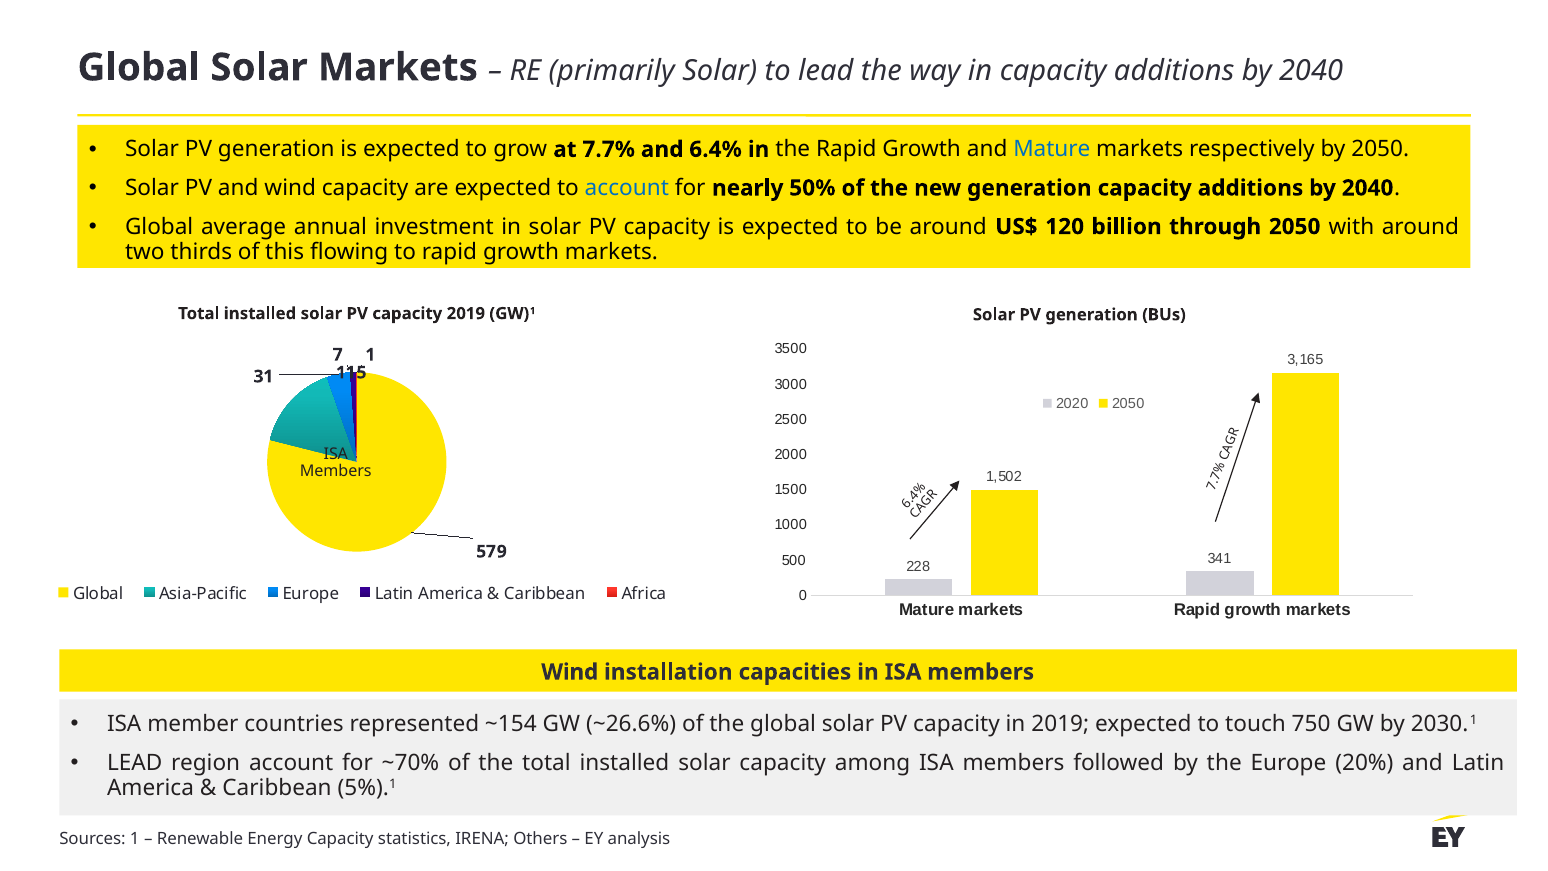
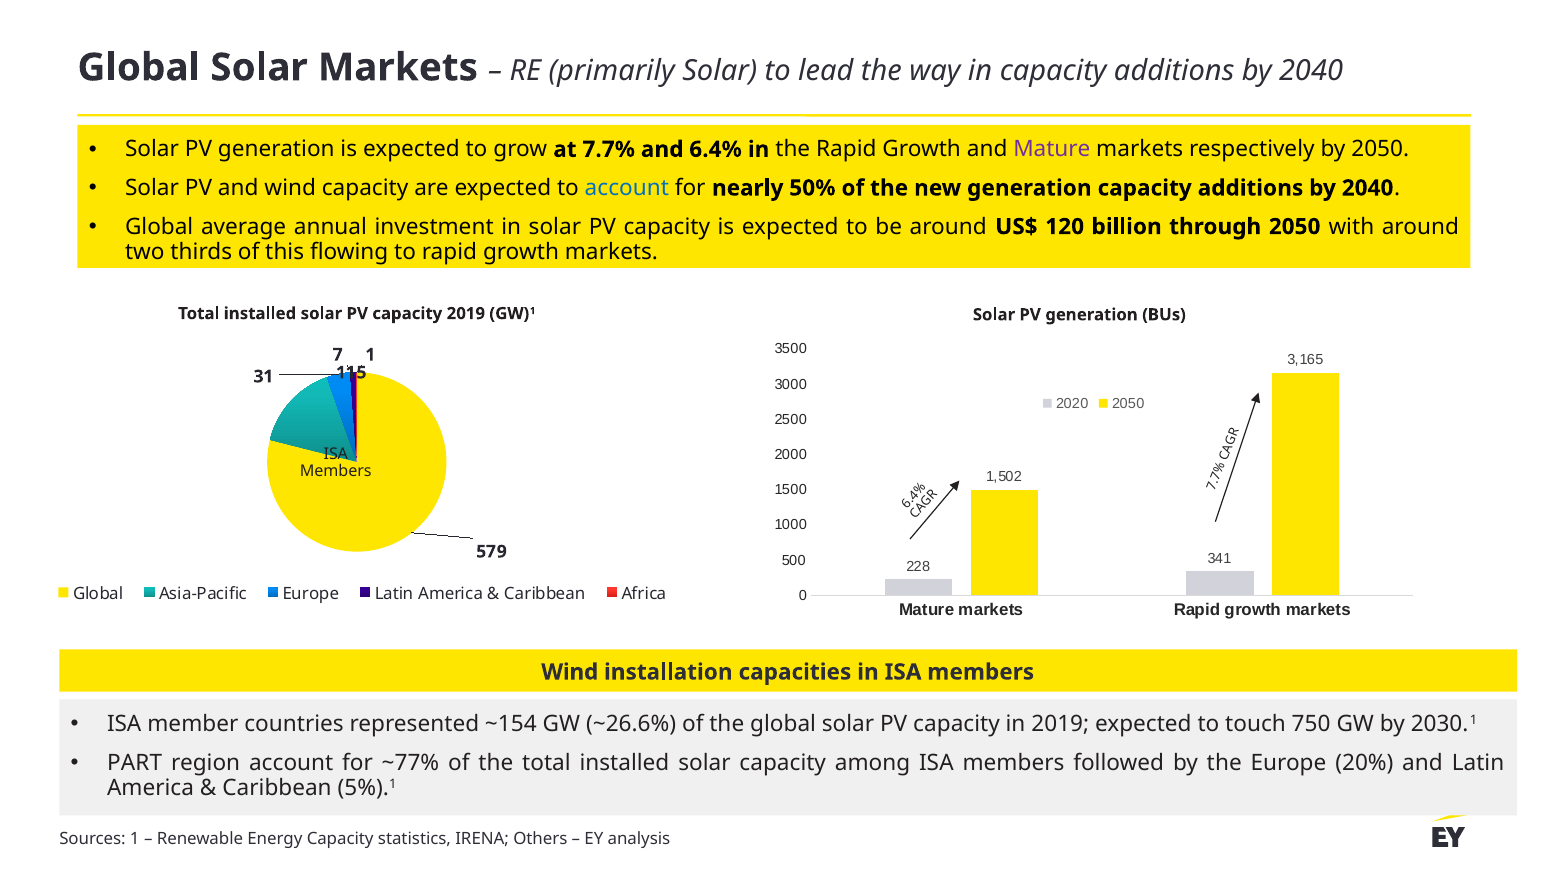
Mature colour: blue -> purple (1052, 149)
LEAD: LEAD -> PART (135, 762)
~70%: ~70% -> ~77% (410, 762)
